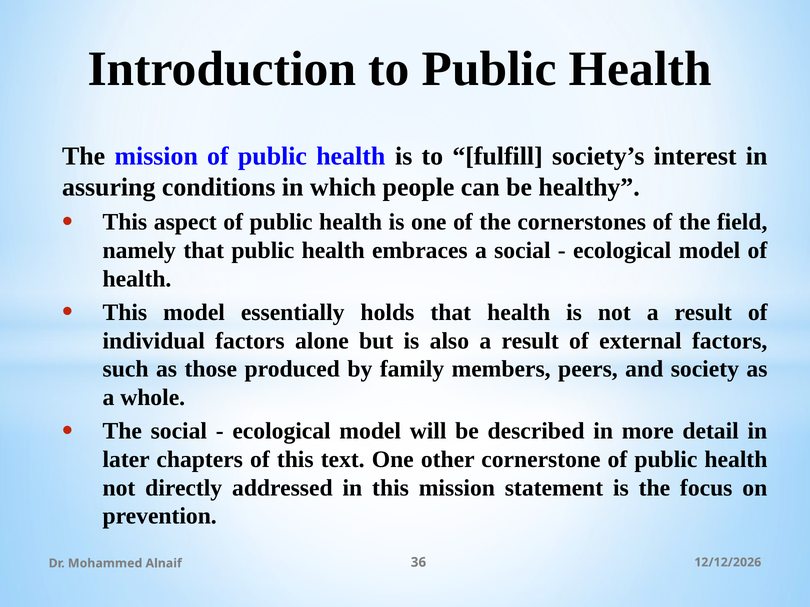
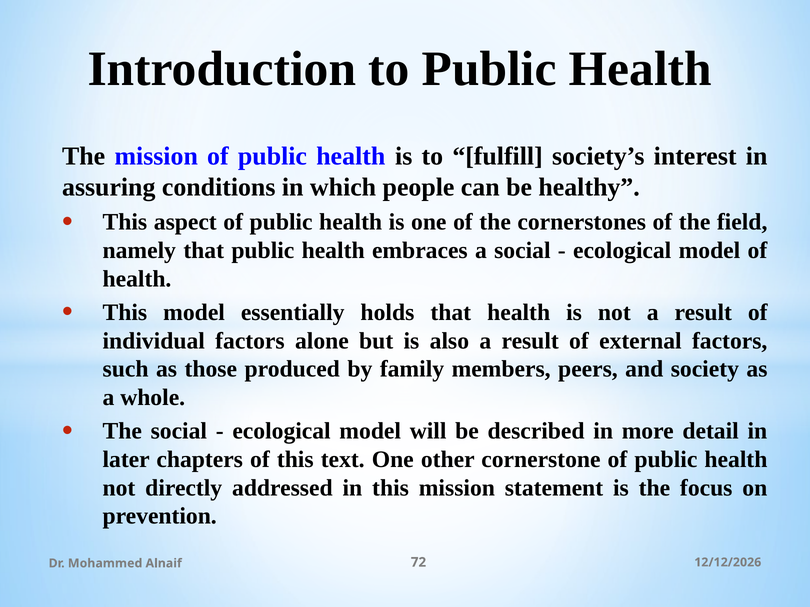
36: 36 -> 72 (418, 563)
